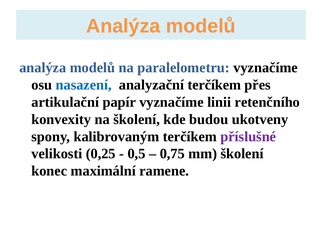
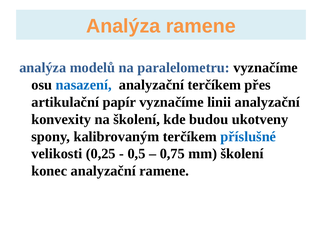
modelů: modelů -> ramene (201, 26)
linii retenčního: retenčního -> analyzační (267, 102)
příslušné colour: purple -> blue (248, 136)
konec maximální: maximální -> analyzační (103, 171)
